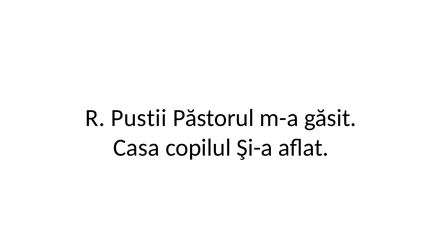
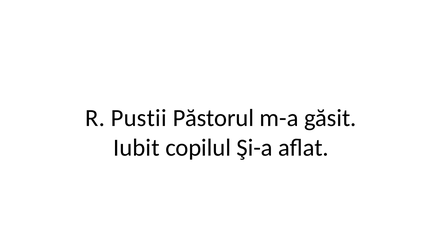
Casa: Casa -> Iubit (136, 147)
